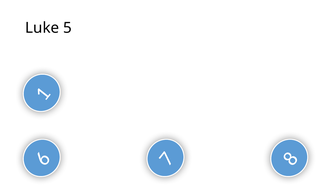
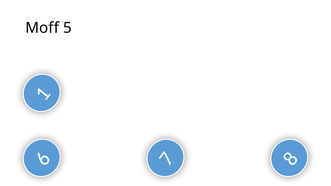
Luke: Luke -> Moff (42, 28)
